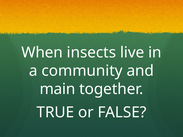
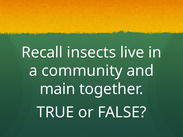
When: When -> Recall (42, 53)
